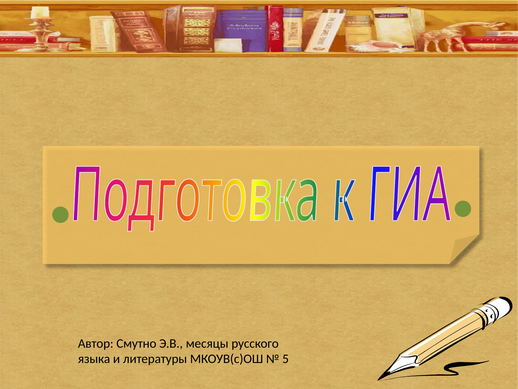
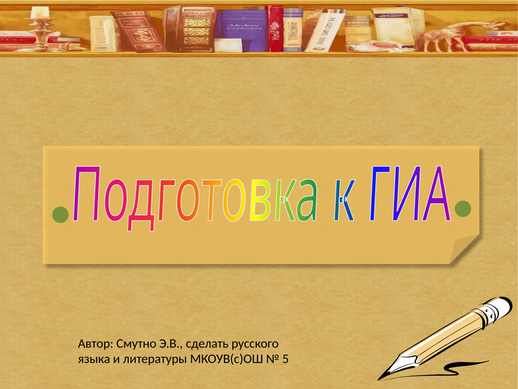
месяцы: месяцы -> сделать (207, 343)
